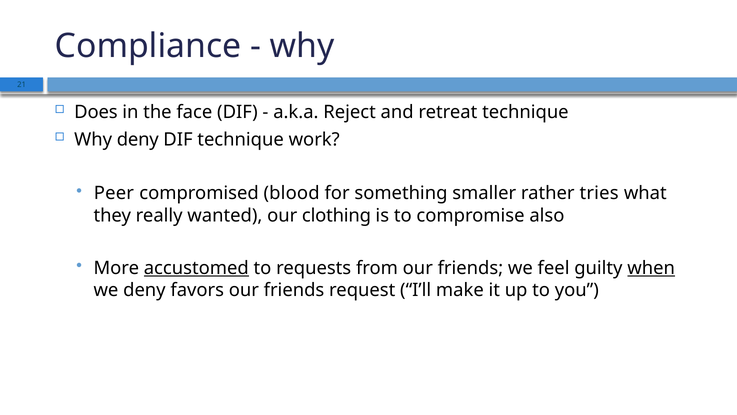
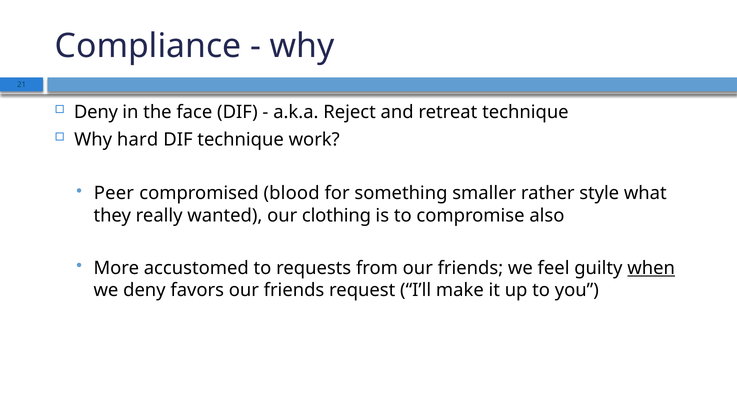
Does: Does -> Deny (96, 112)
Why deny: deny -> hard (138, 139)
tries: tries -> style (599, 193)
accustomed underline: present -> none (196, 268)
